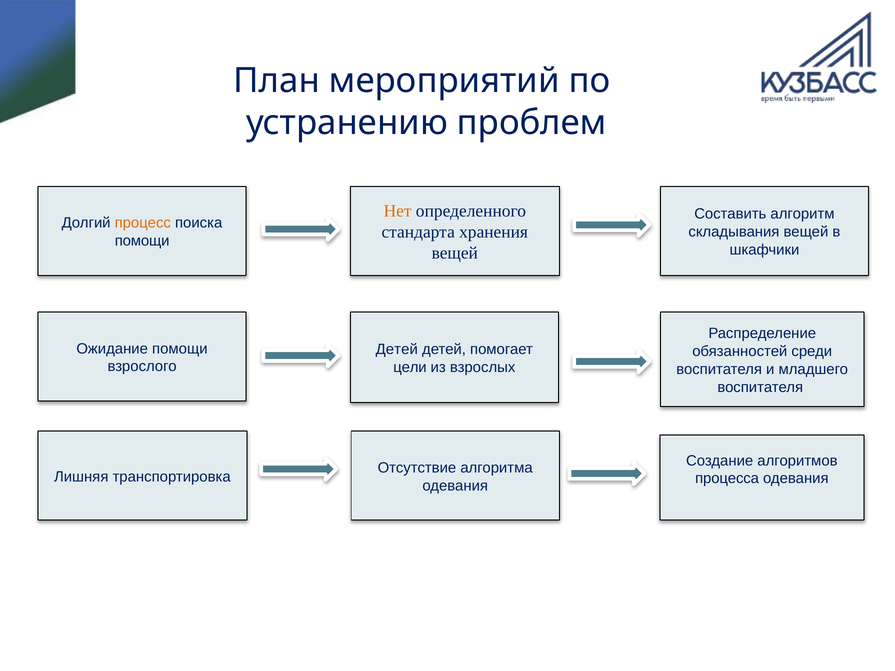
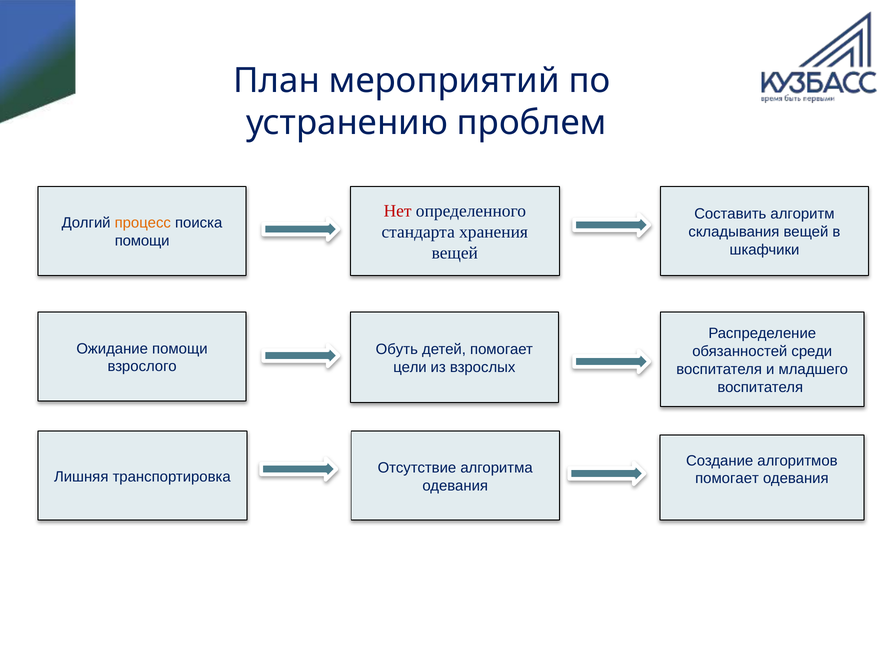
Нет colour: orange -> red (398, 211)
Детей: Детей -> Обуть (397, 349)
процесса: процесса -> помогает (727, 479)
